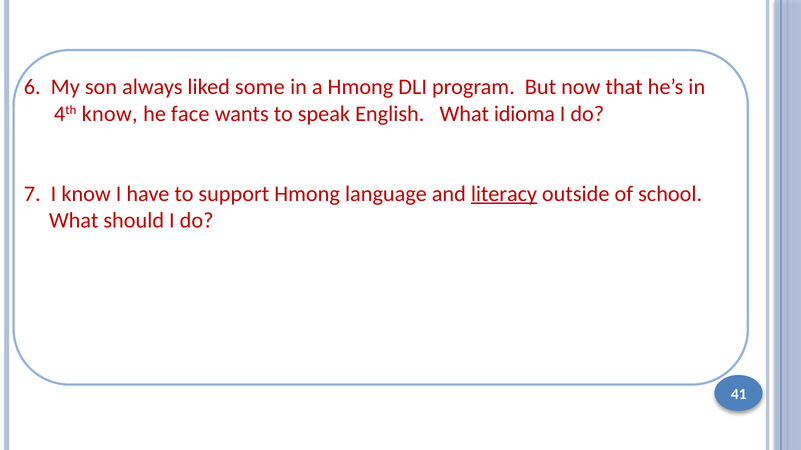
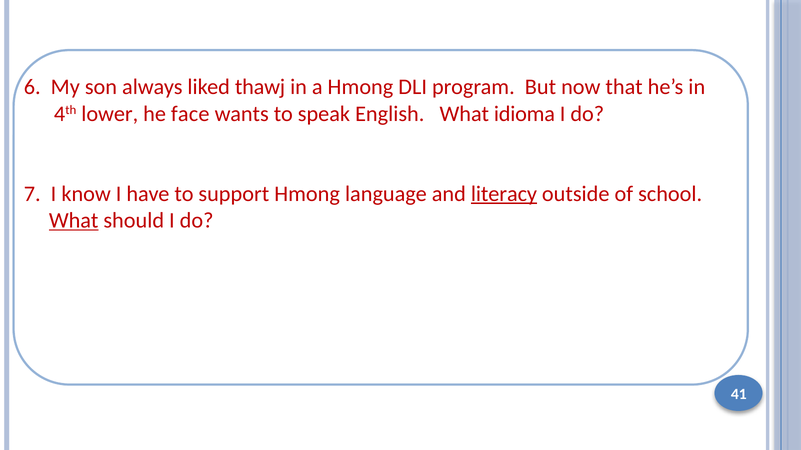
some: some -> thawj (260, 87)
4th know: know -> lower (110, 114)
What underline: none -> present (74, 221)
